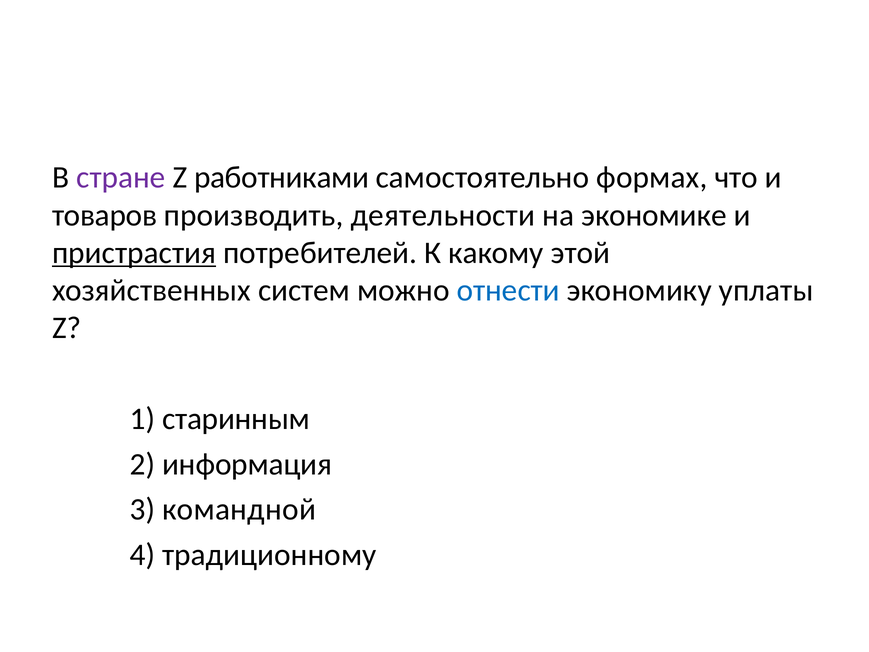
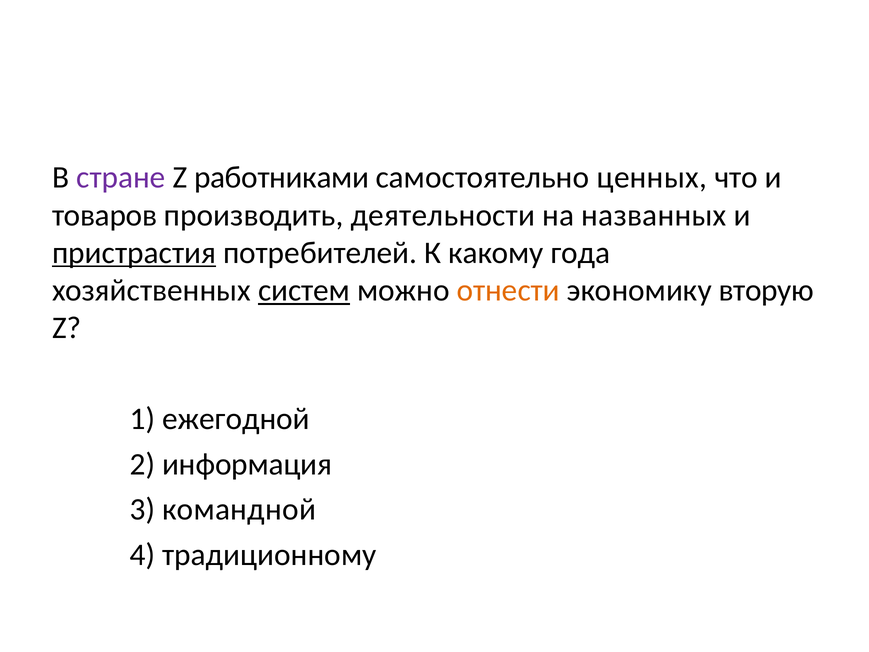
формах: формах -> ценных (652, 177)
экономике: экономике -> названных (654, 215)
этой: этой -> года (581, 253)
систем underline: none -> present (304, 290)
отнести colour: blue -> orange (508, 290)
уплаты: уплаты -> вторую (766, 290)
старинным: старинным -> ежегодной (236, 419)
